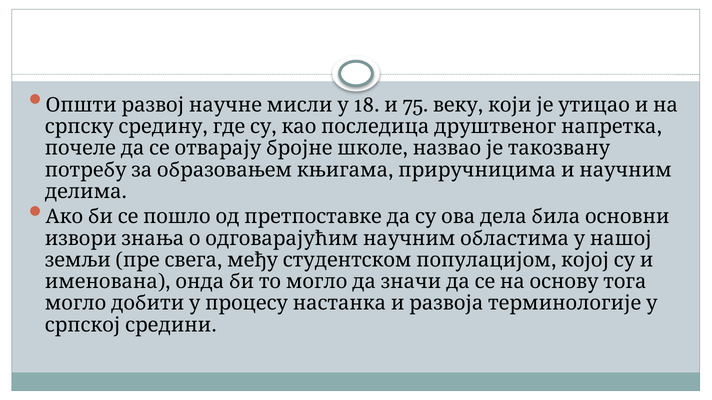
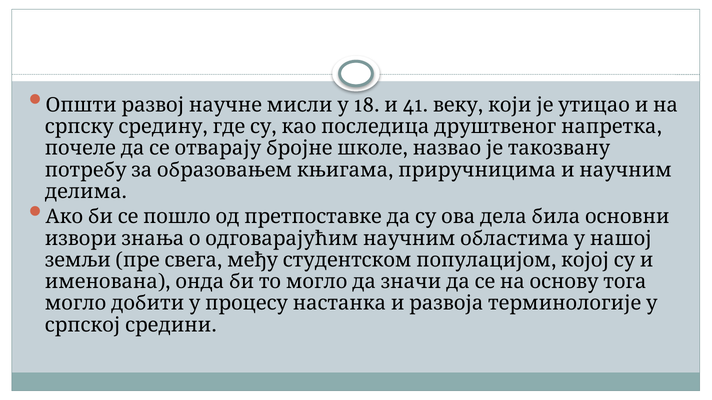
75: 75 -> 41 (415, 105)
